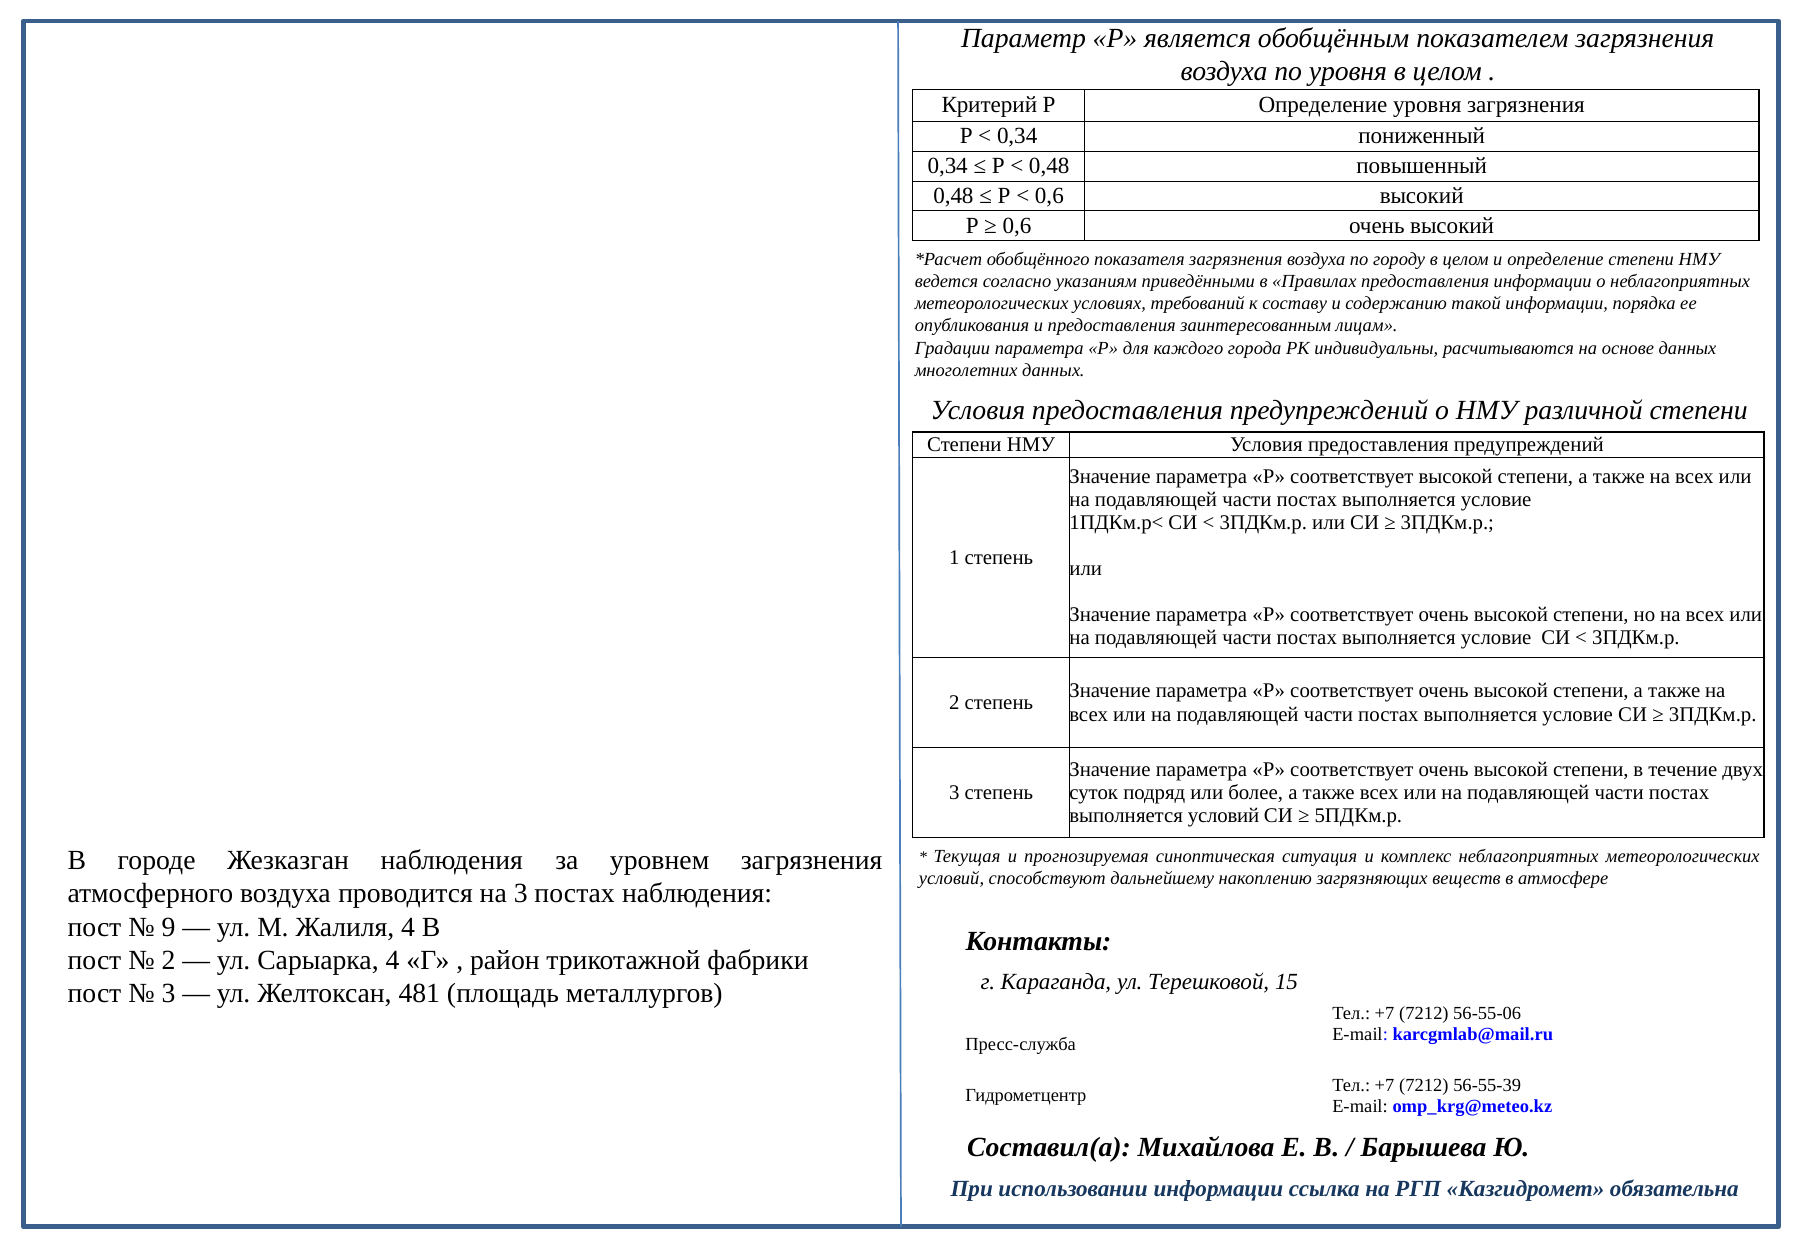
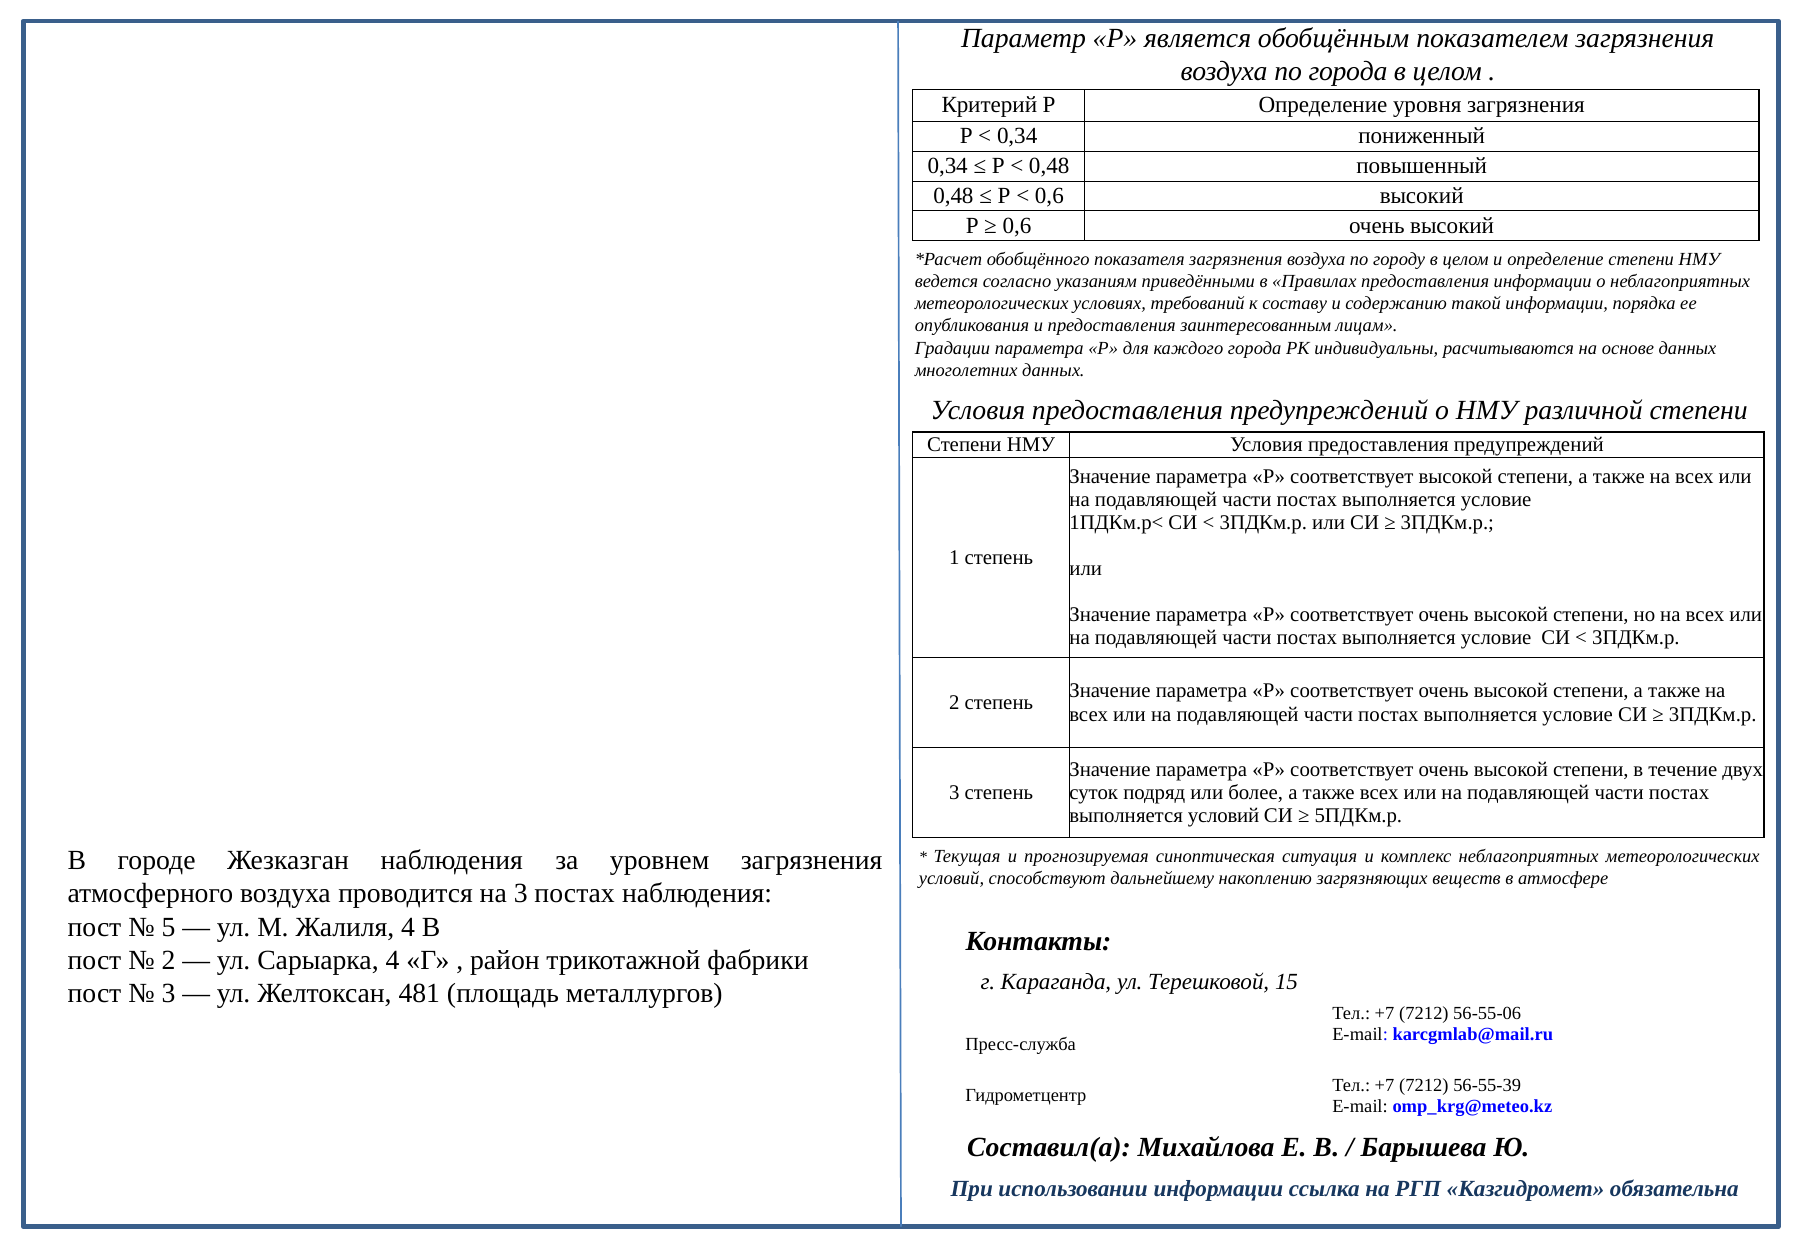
по уровня: уровня -> города (1348, 71)
9: 9 -> 5 (168, 927)
